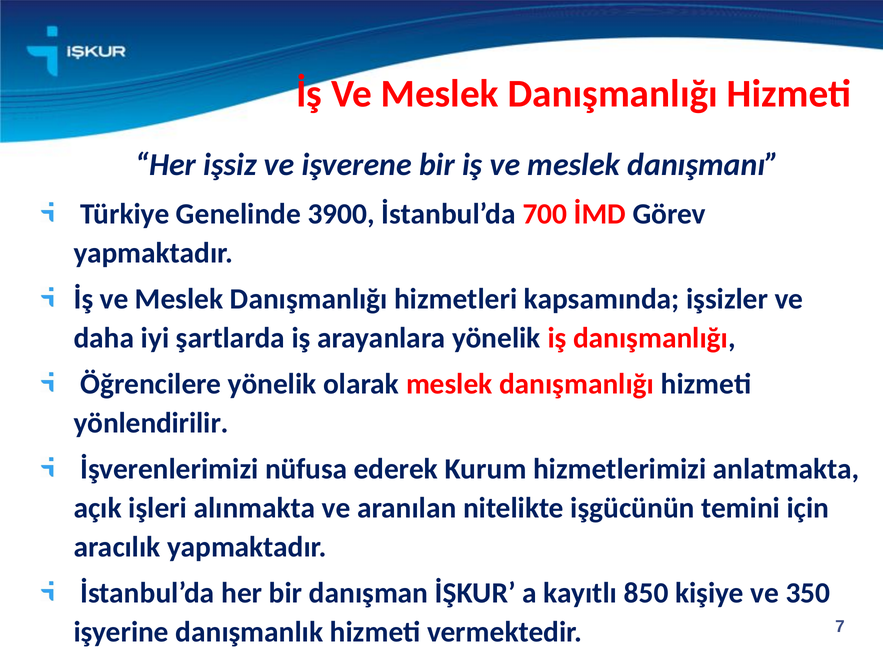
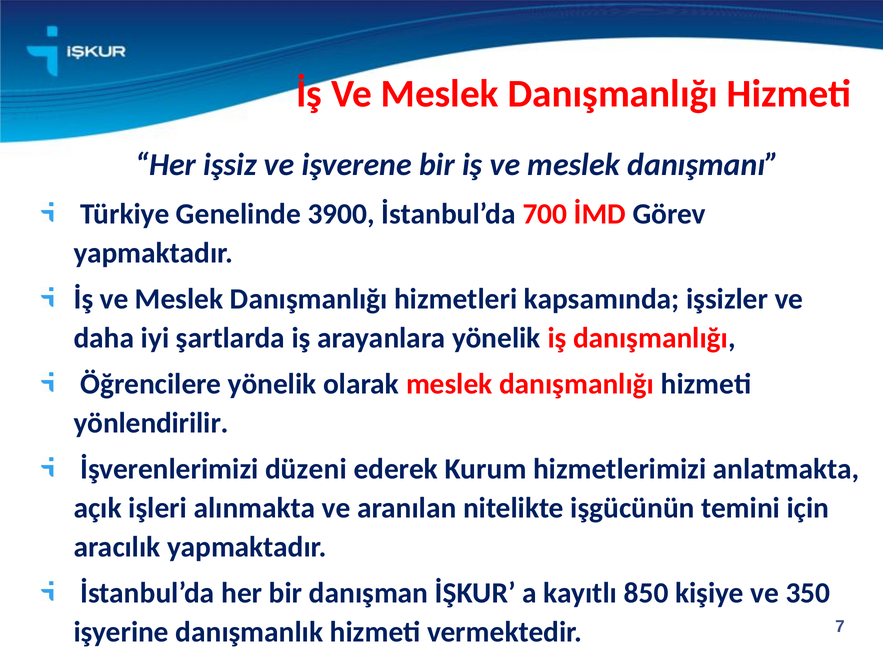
nüfusa: nüfusa -> düzeni (306, 469)
